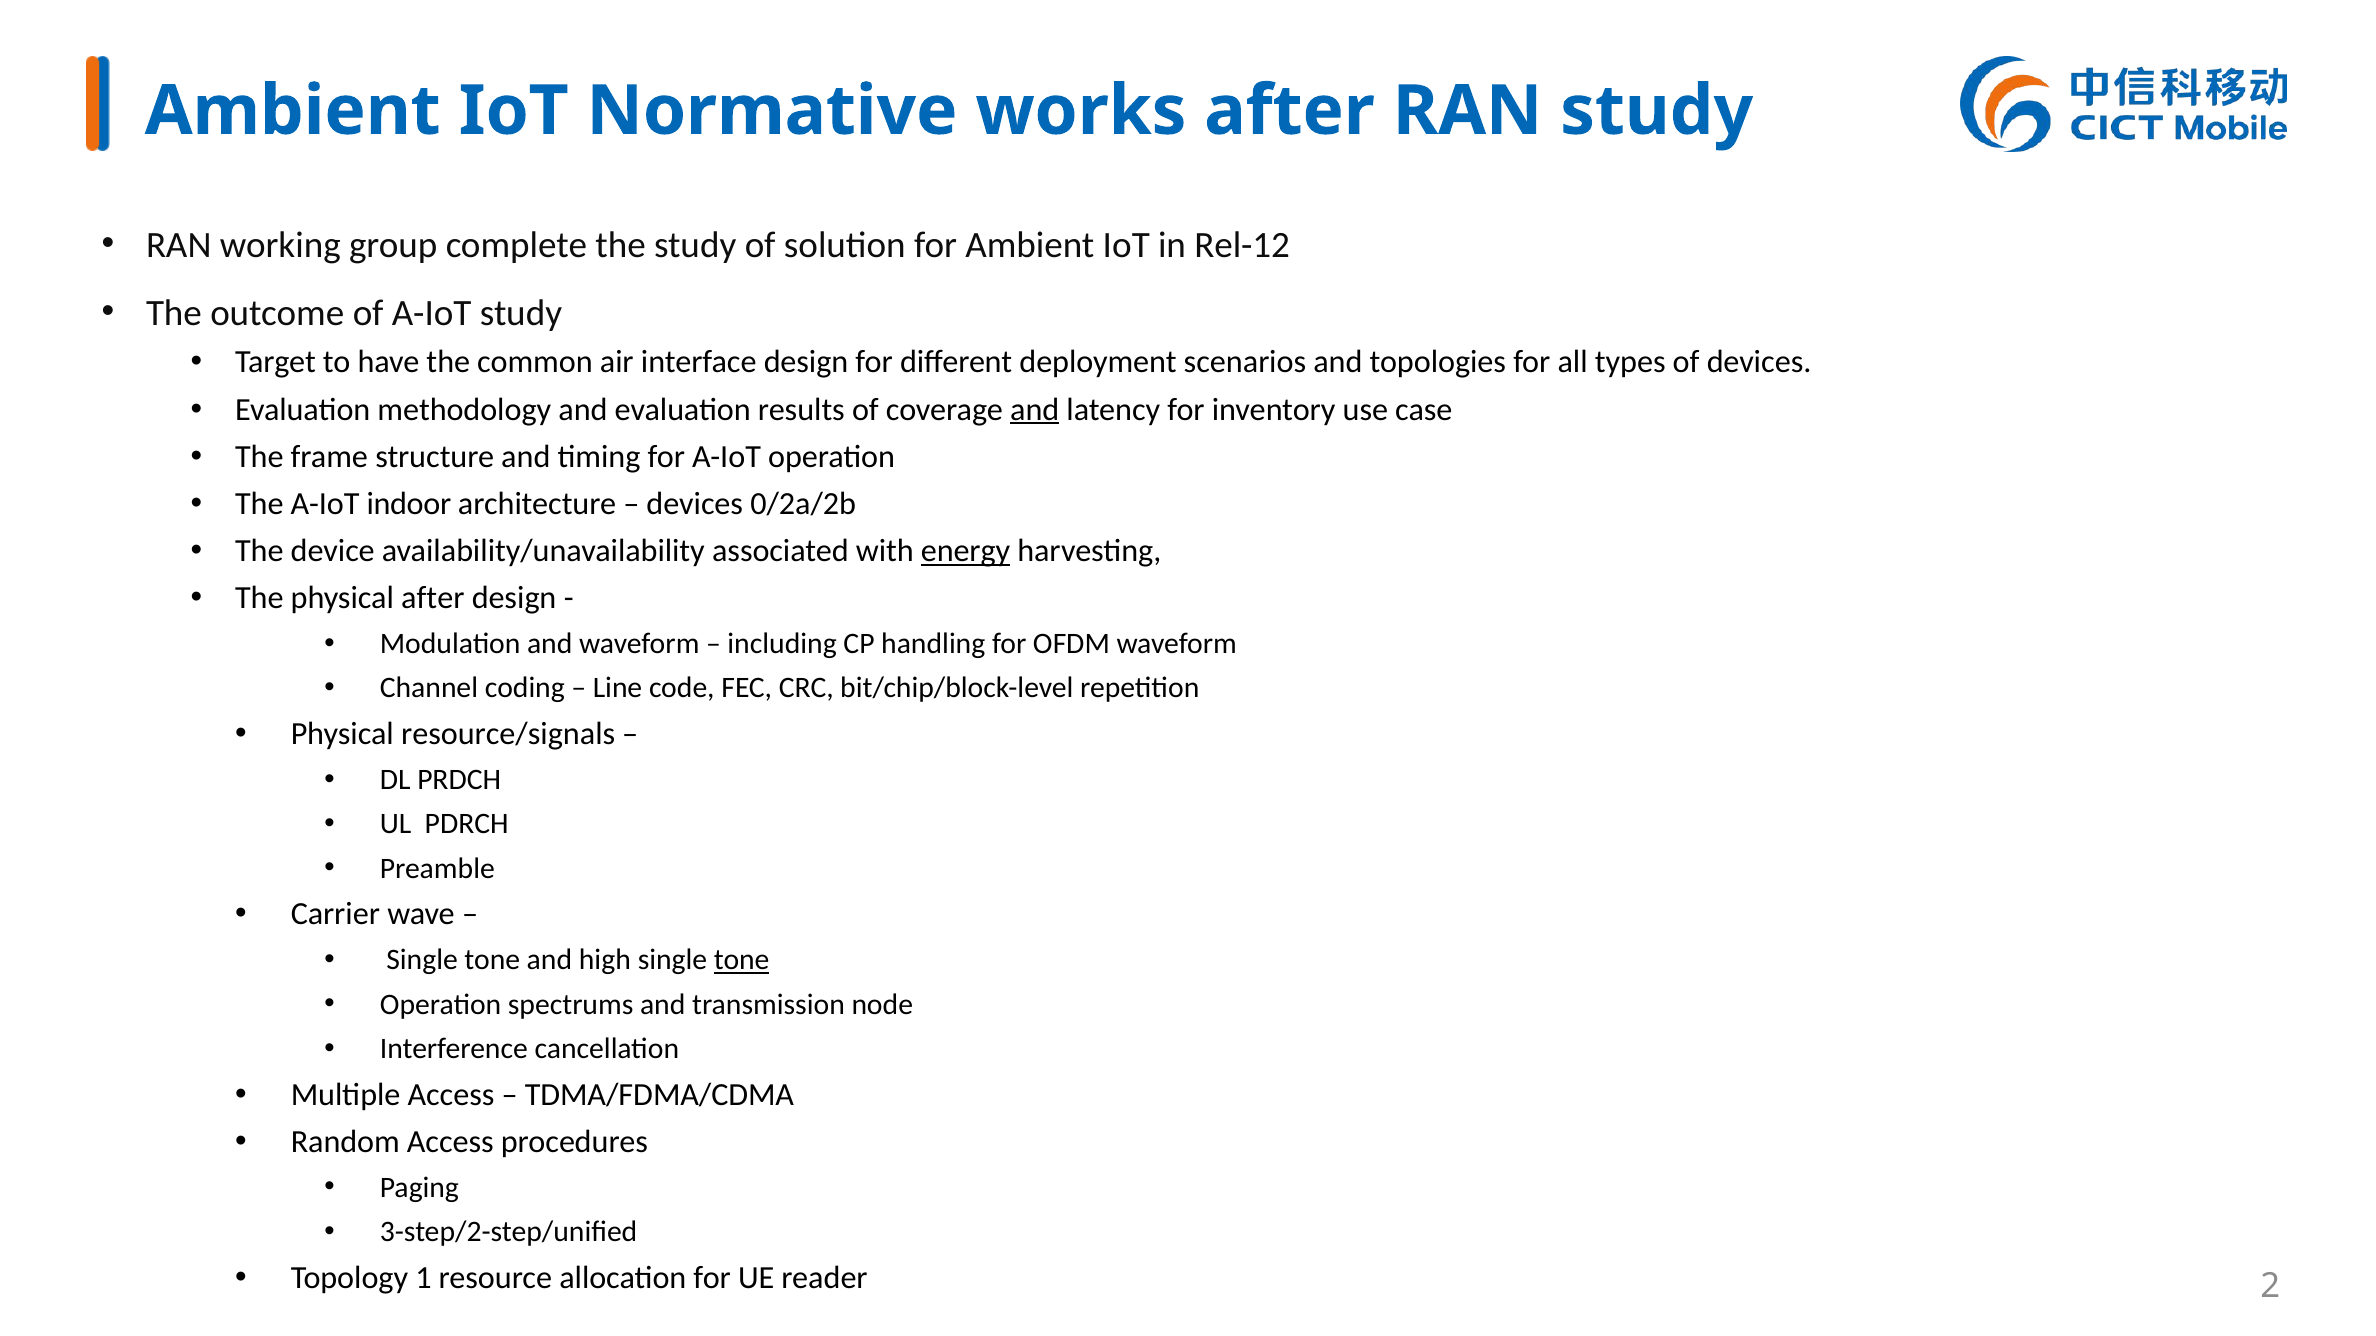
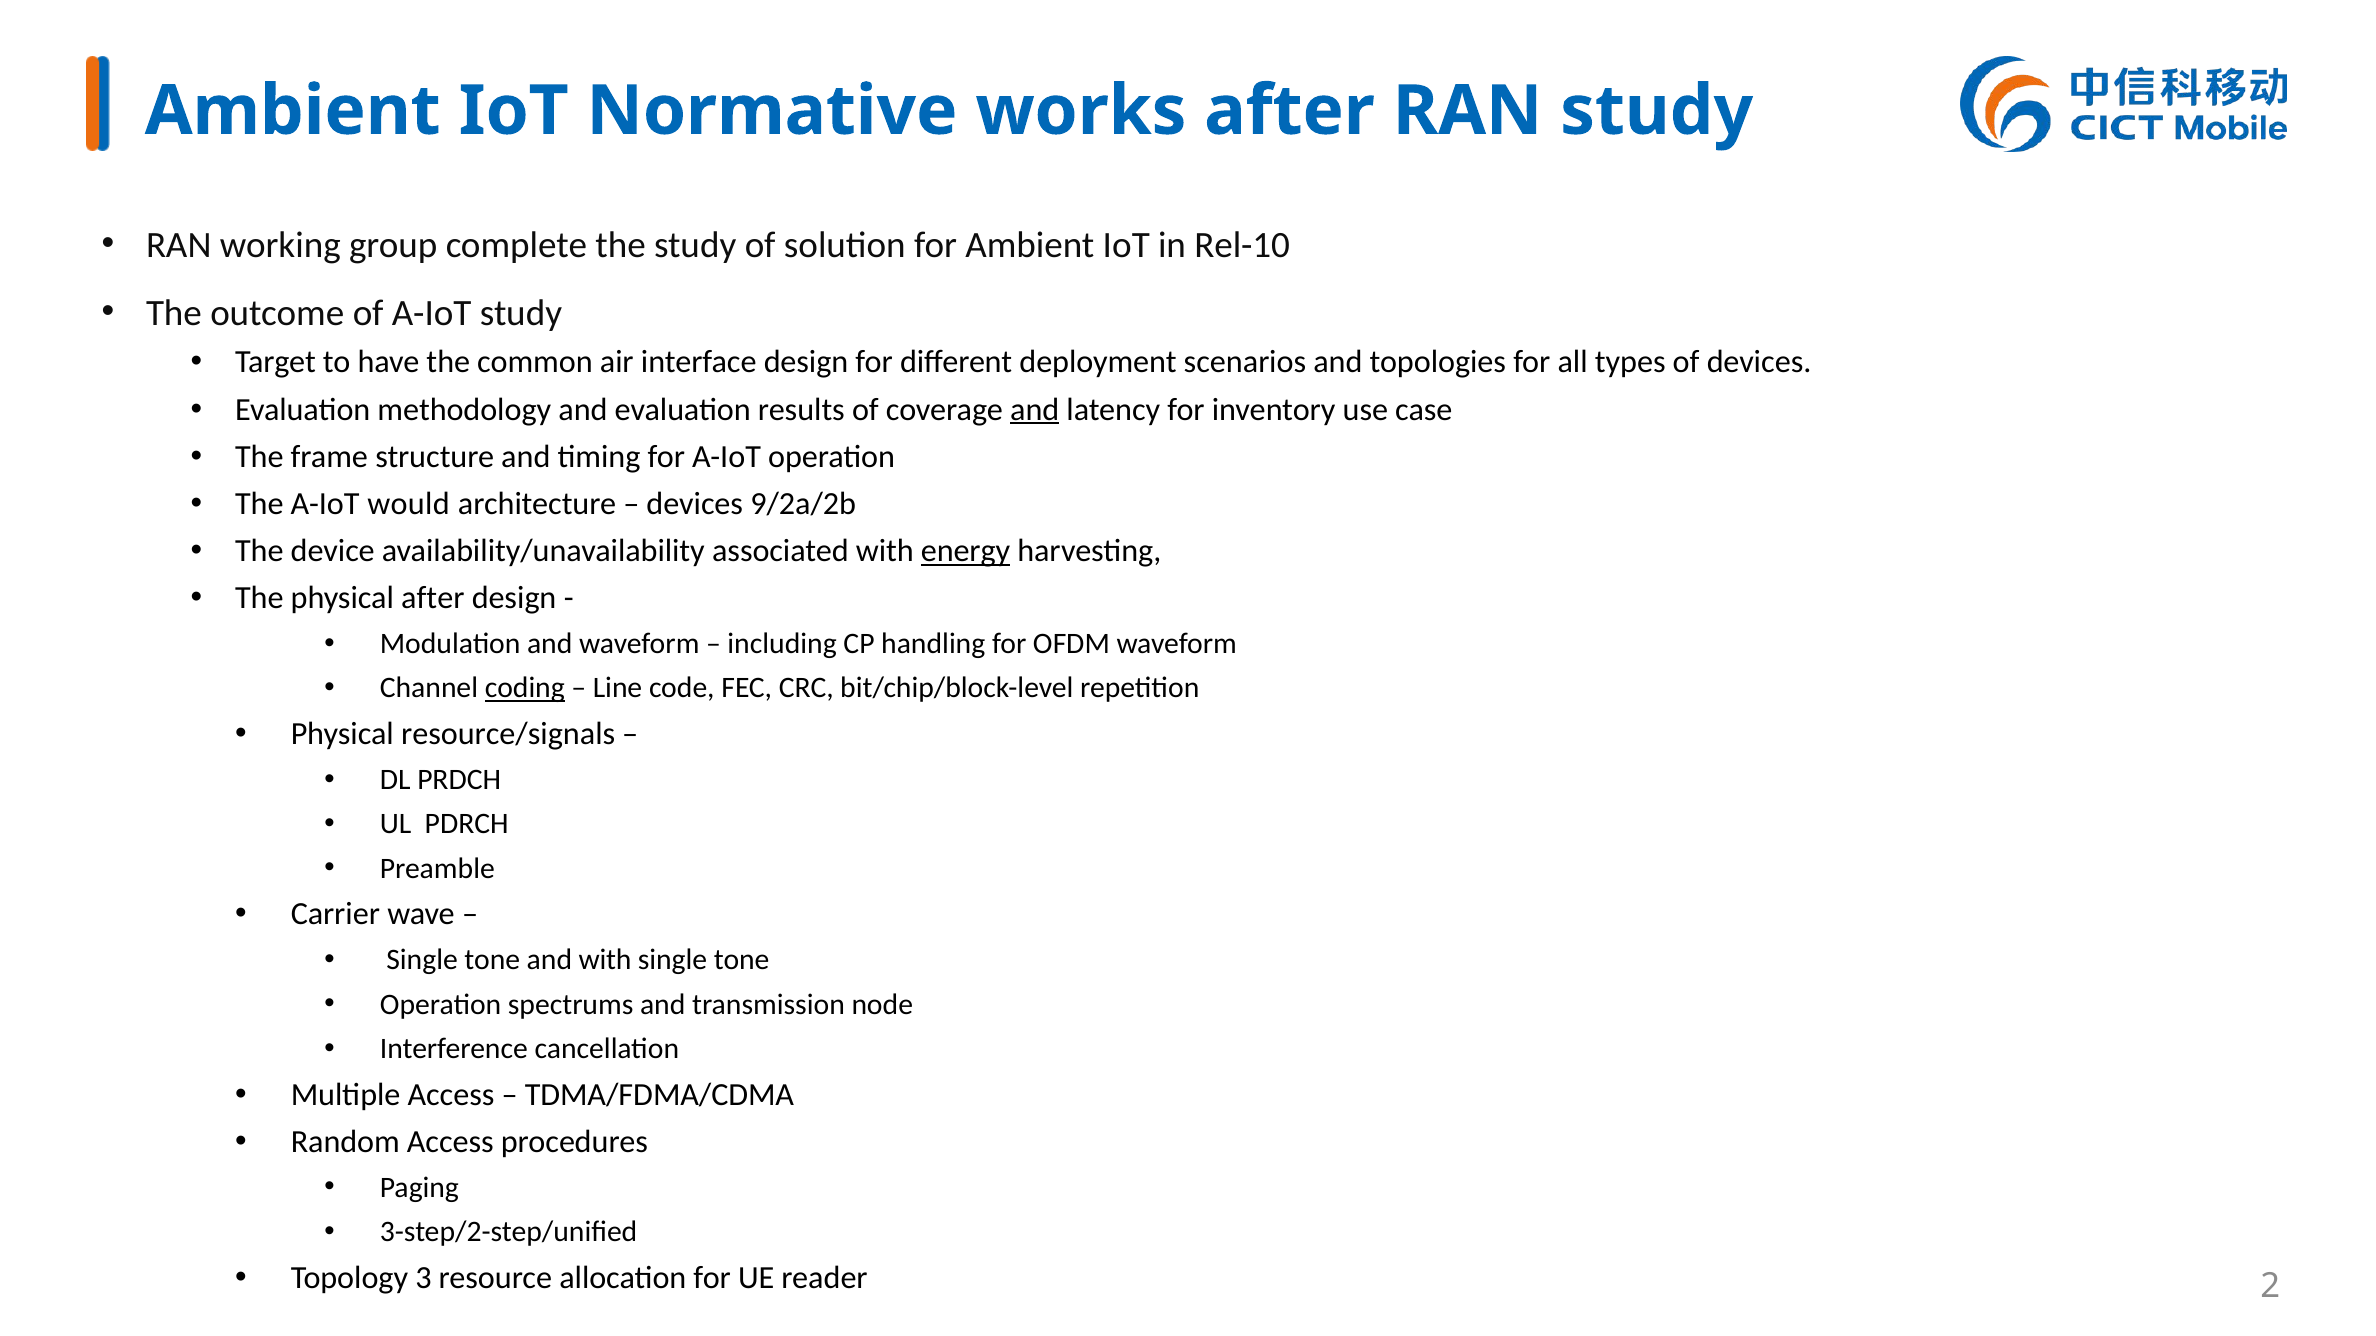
Rel-12: Rel-12 -> Rel-10 (1242, 245)
indoor: indoor -> would (409, 504)
0/2a/2b: 0/2a/2b -> 9/2a/2b (803, 504)
coding underline: none -> present (525, 688)
and high: high -> with (605, 960)
tone underline: present -> none (742, 960)
1: 1 -> 3 (423, 1278)
